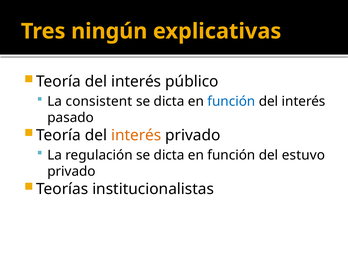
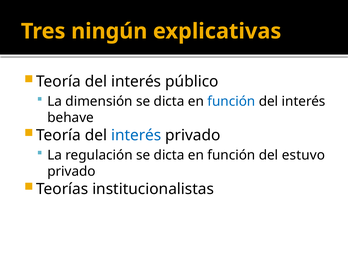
consistent: consistent -> dimensión (99, 101)
pasado: pasado -> behave (71, 118)
interés colour: orange -> blue (136, 135)
